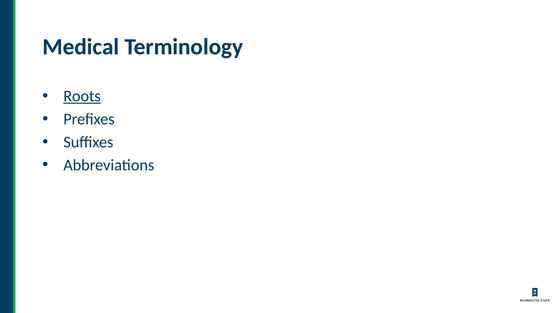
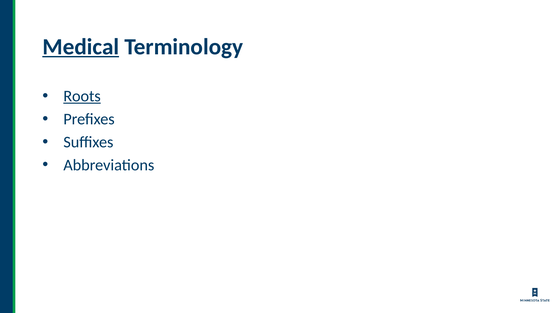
Medical underline: none -> present (81, 47)
